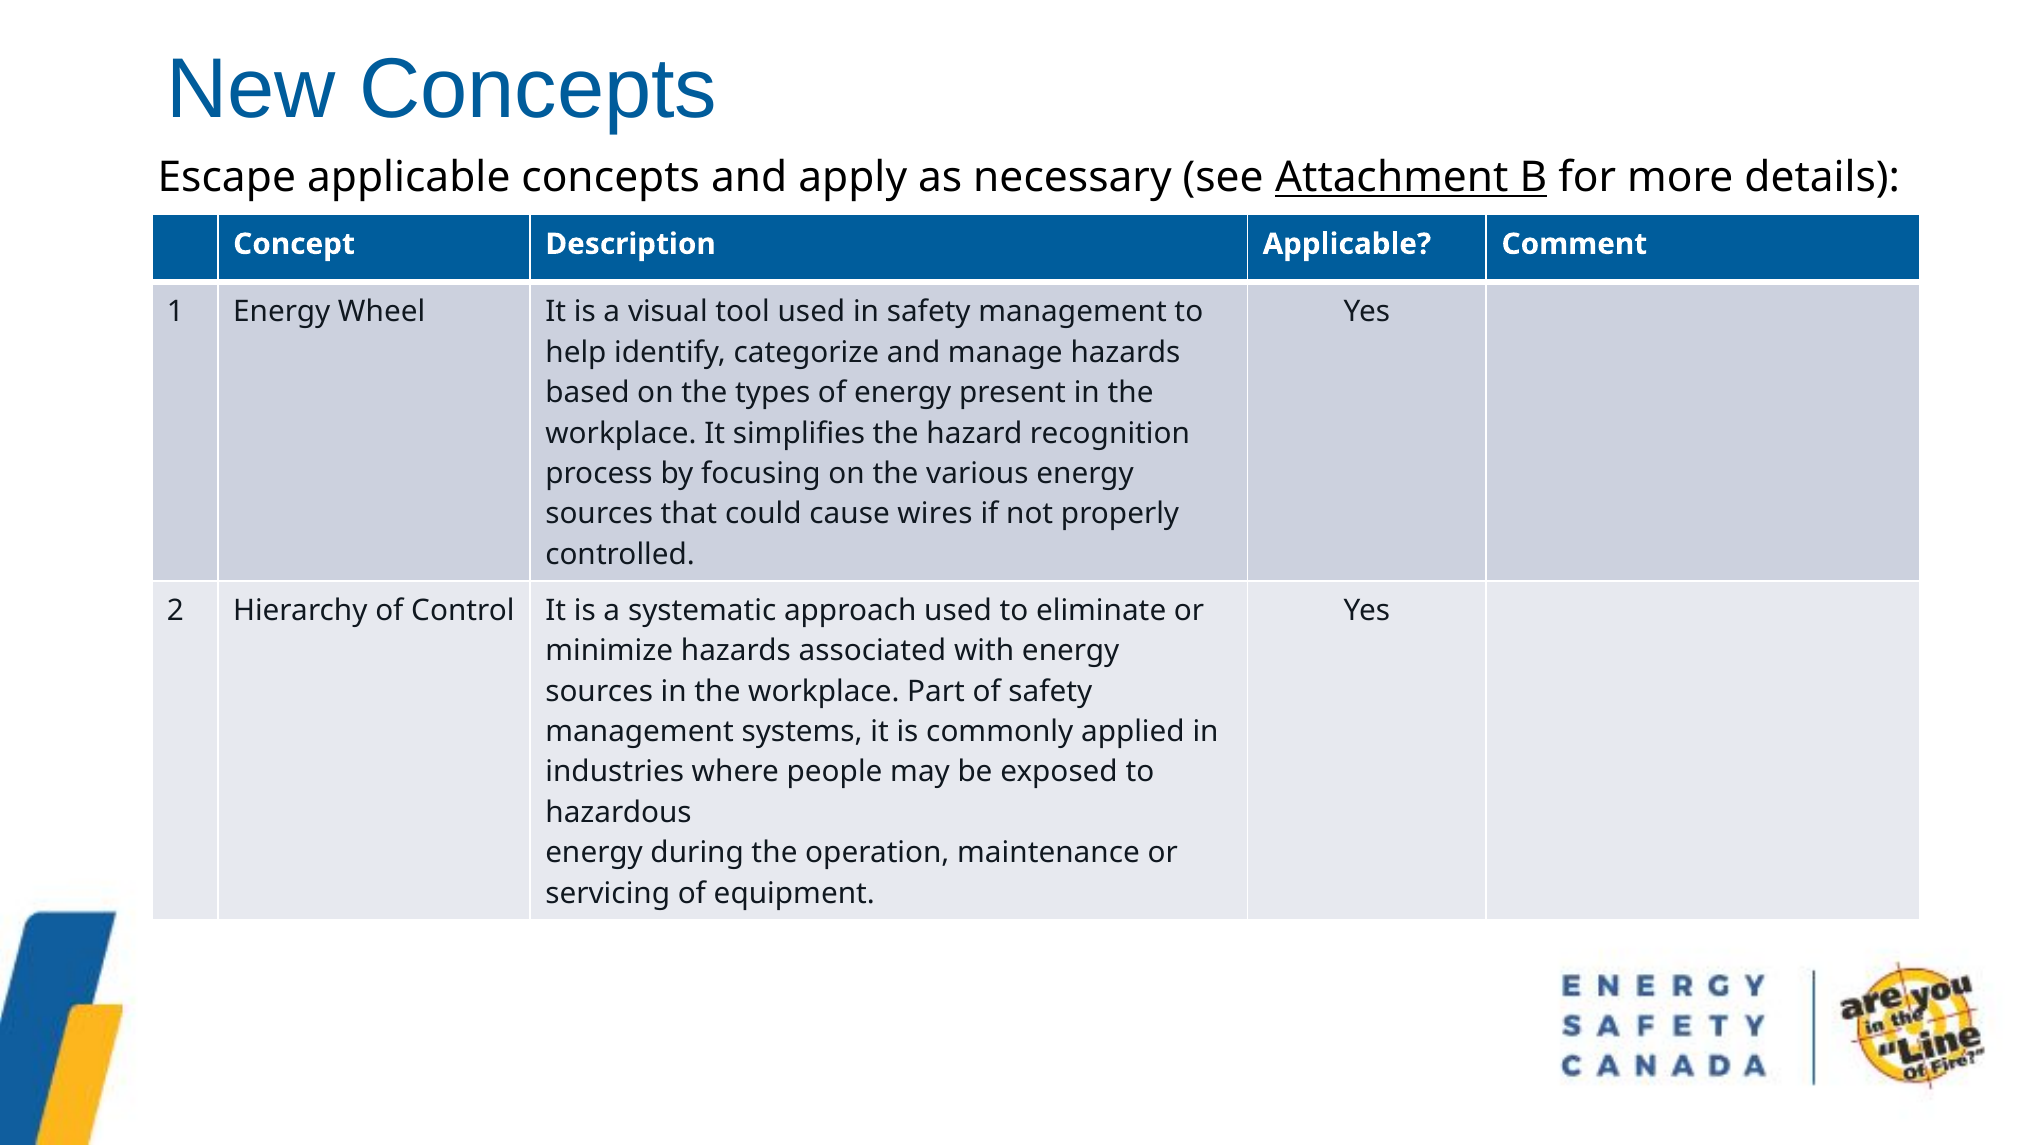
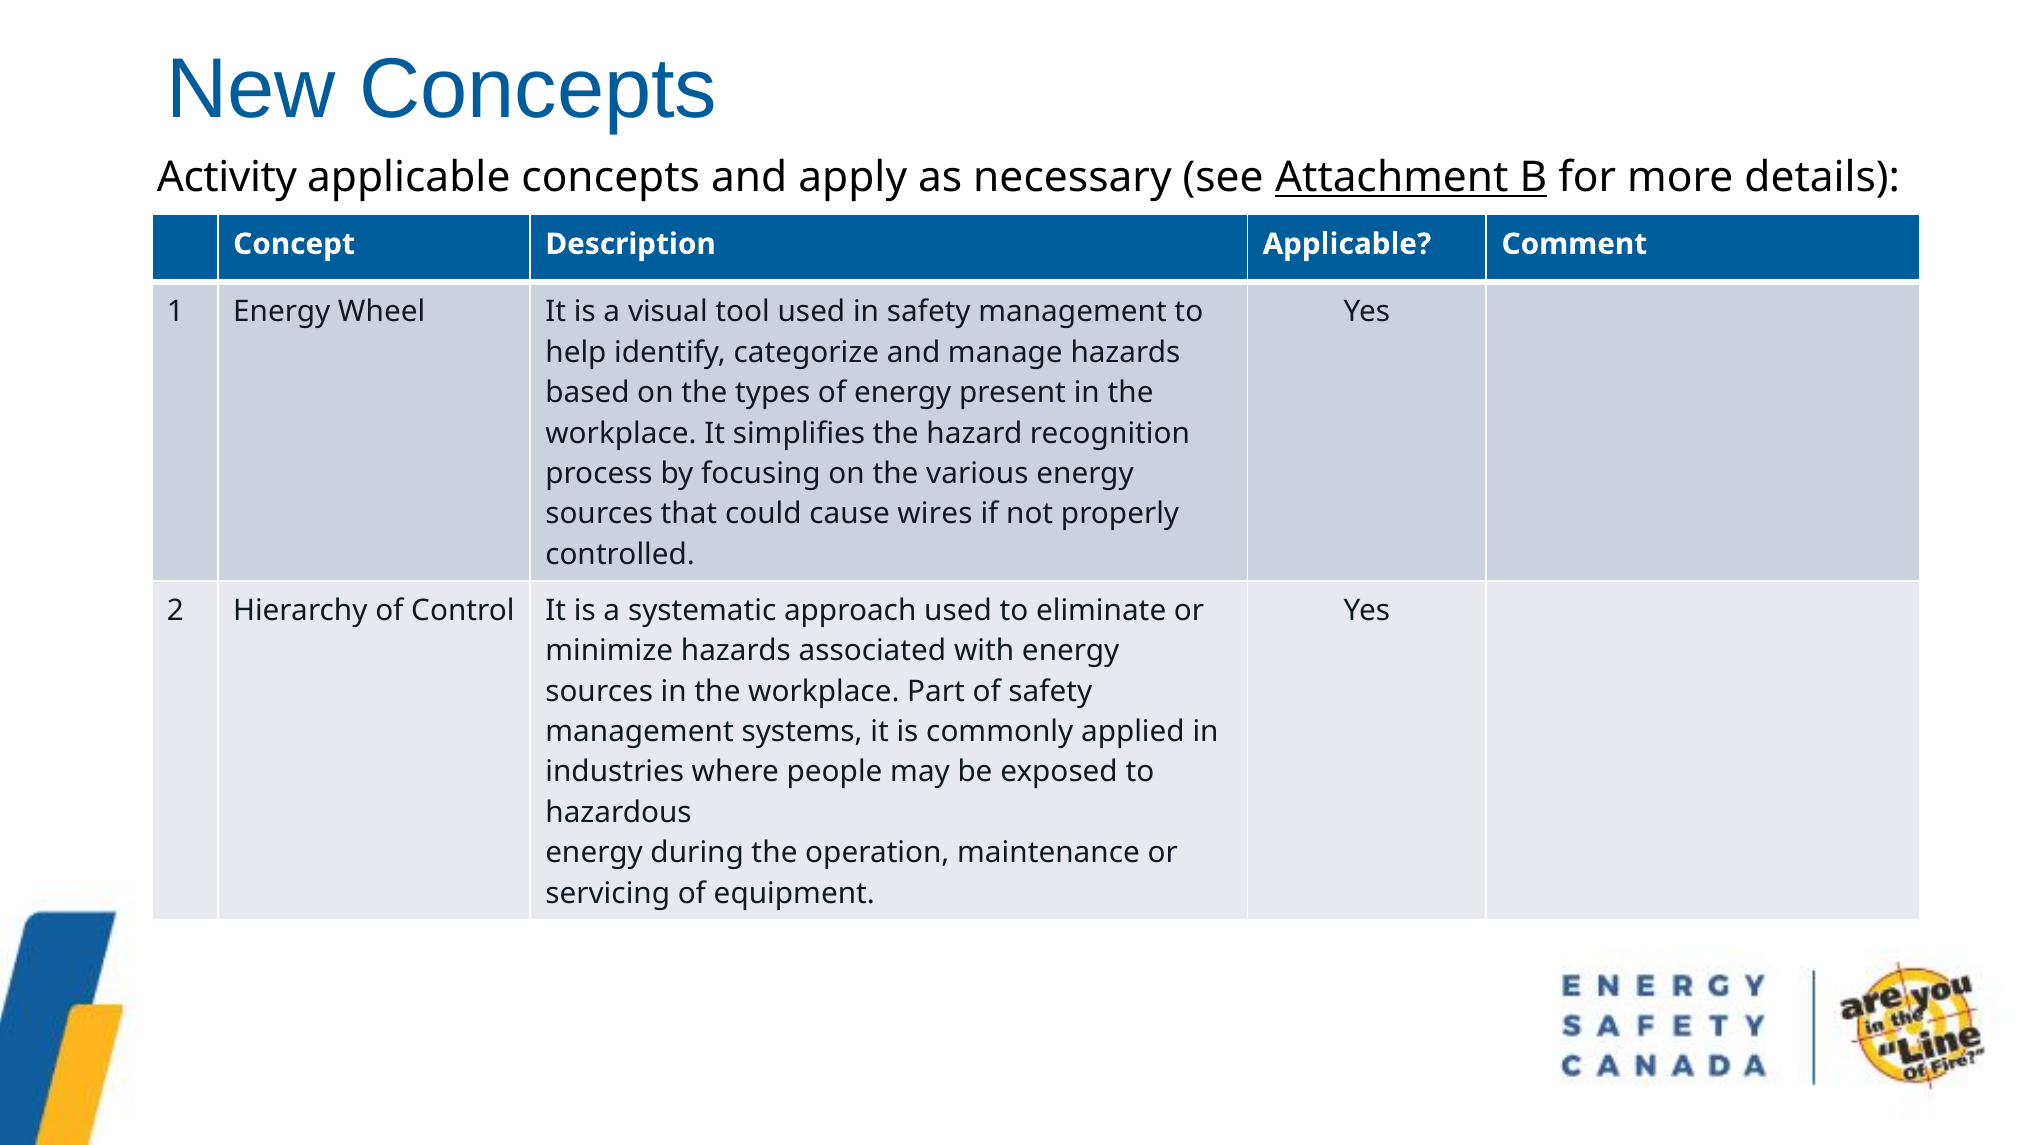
Escape: Escape -> Activity (227, 177)
